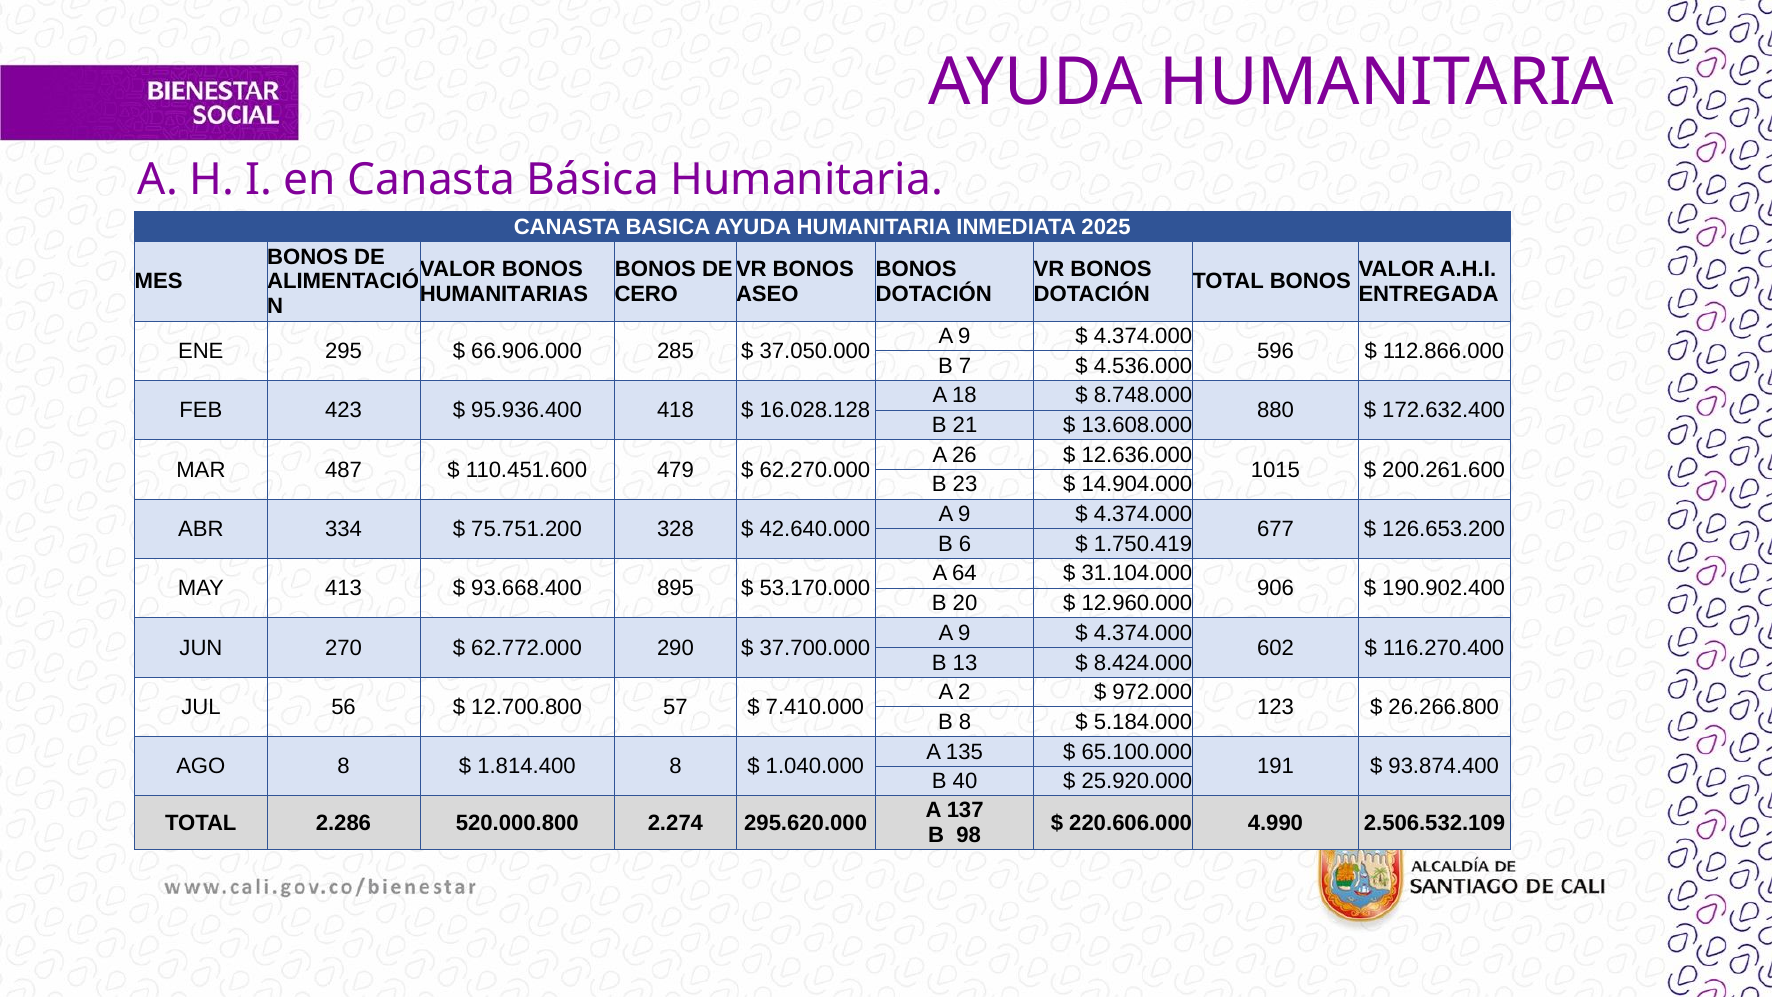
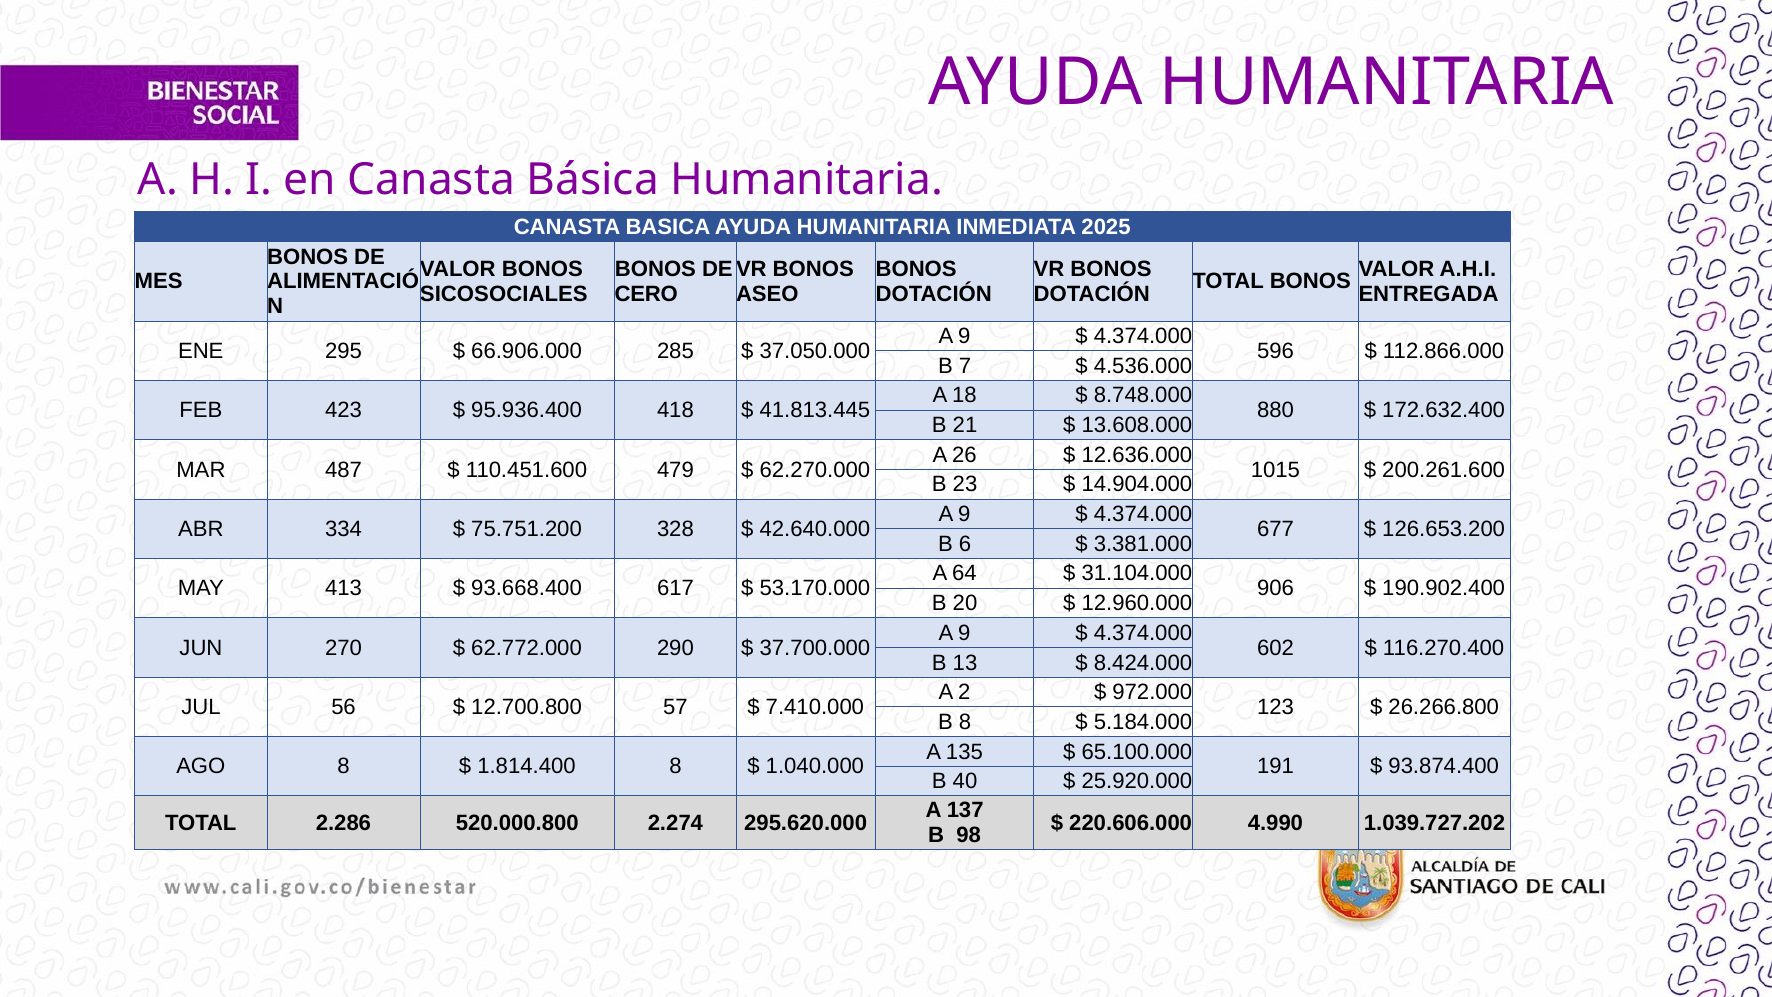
HUMANITARIAS: HUMANITARIAS -> SICOSOCIALES (504, 294)
16.028.128: 16.028.128 -> 41.813.445 (815, 410)
1.750.419: 1.750.419 -> 3.381.000 (1143, 544)
895: 895 -> 617 (676, 588)
2.506.532.109: 2.506.532.109 -> 1.039.727.202 (1434, 823)
